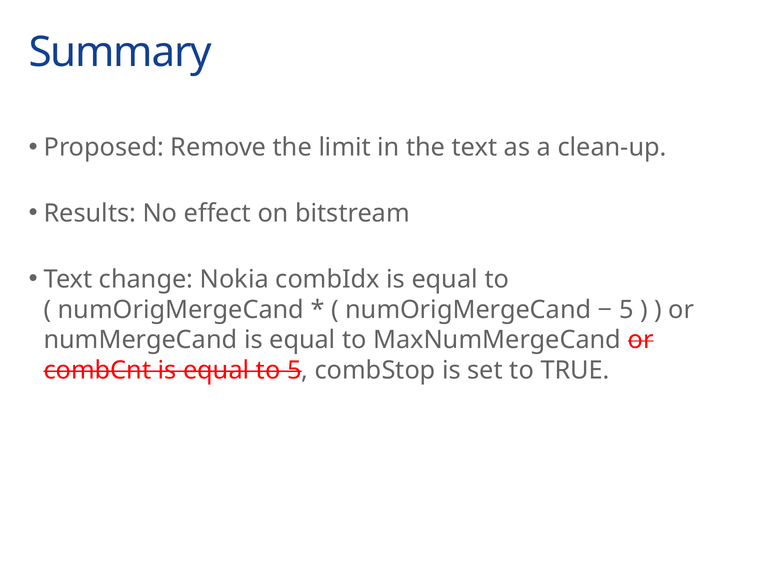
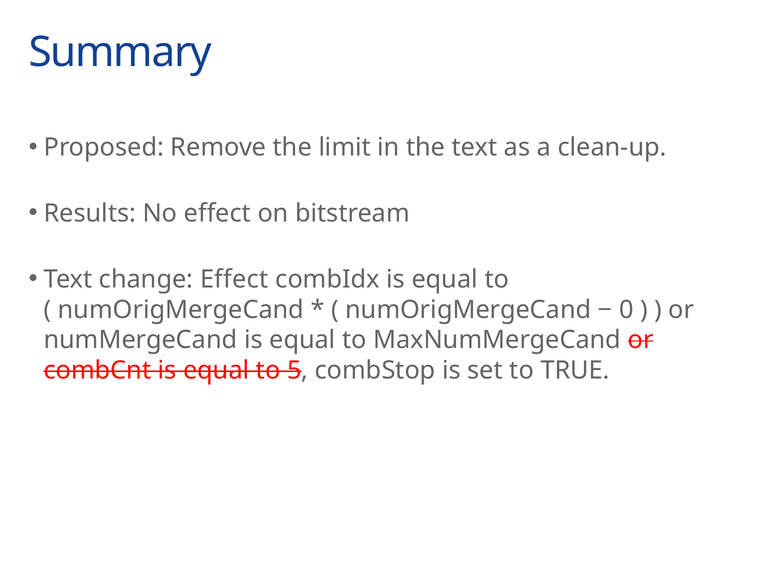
change Nokia: Nokia -> Effect (234, 279)
5: 5 -> 0 (626, 310)
